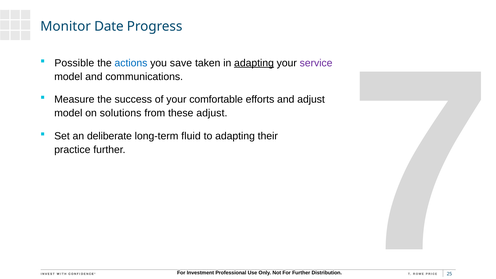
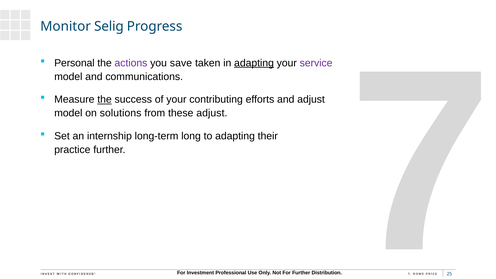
Date: Date -> Selig (109, 26)
Possible: Possible -> Personal (74, 63)
actions colour: blue -> purple (131, 63)
the underline: none -> present (105, 100)
comfortable: comfortable -> contributing (216, 100)
deliberate: deliberate -> internship (109, 136)
fluid: fluid -> long (191, 136)
